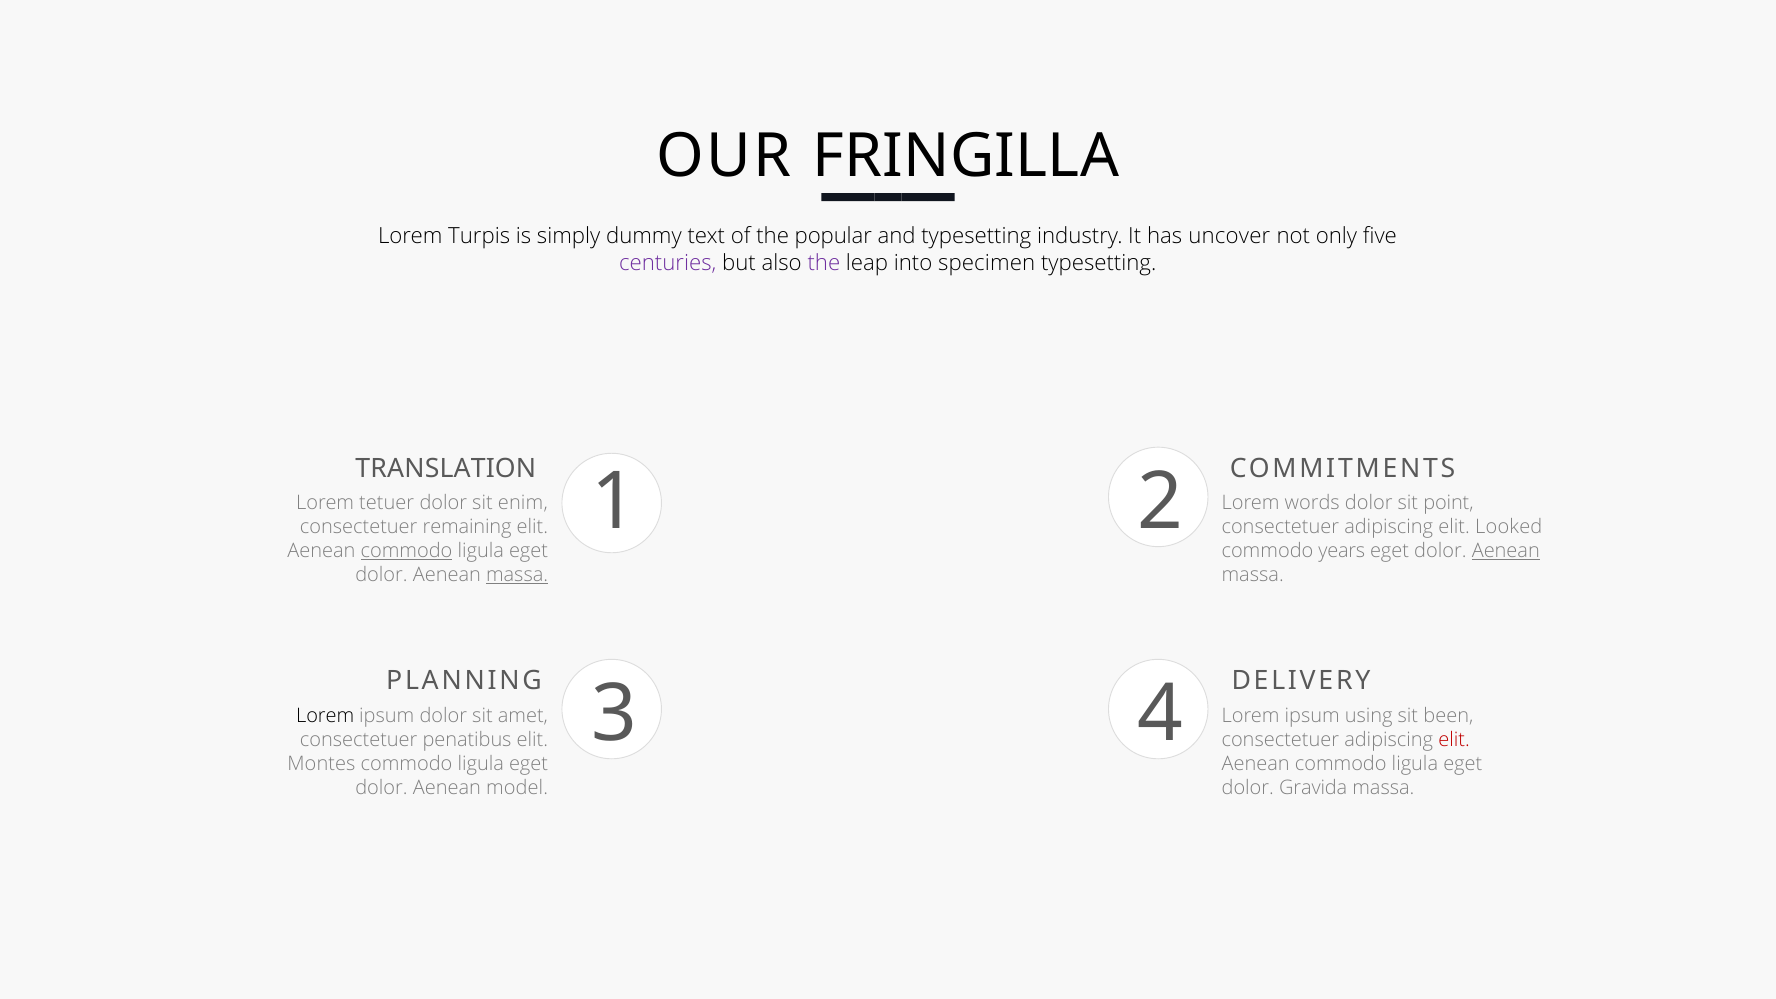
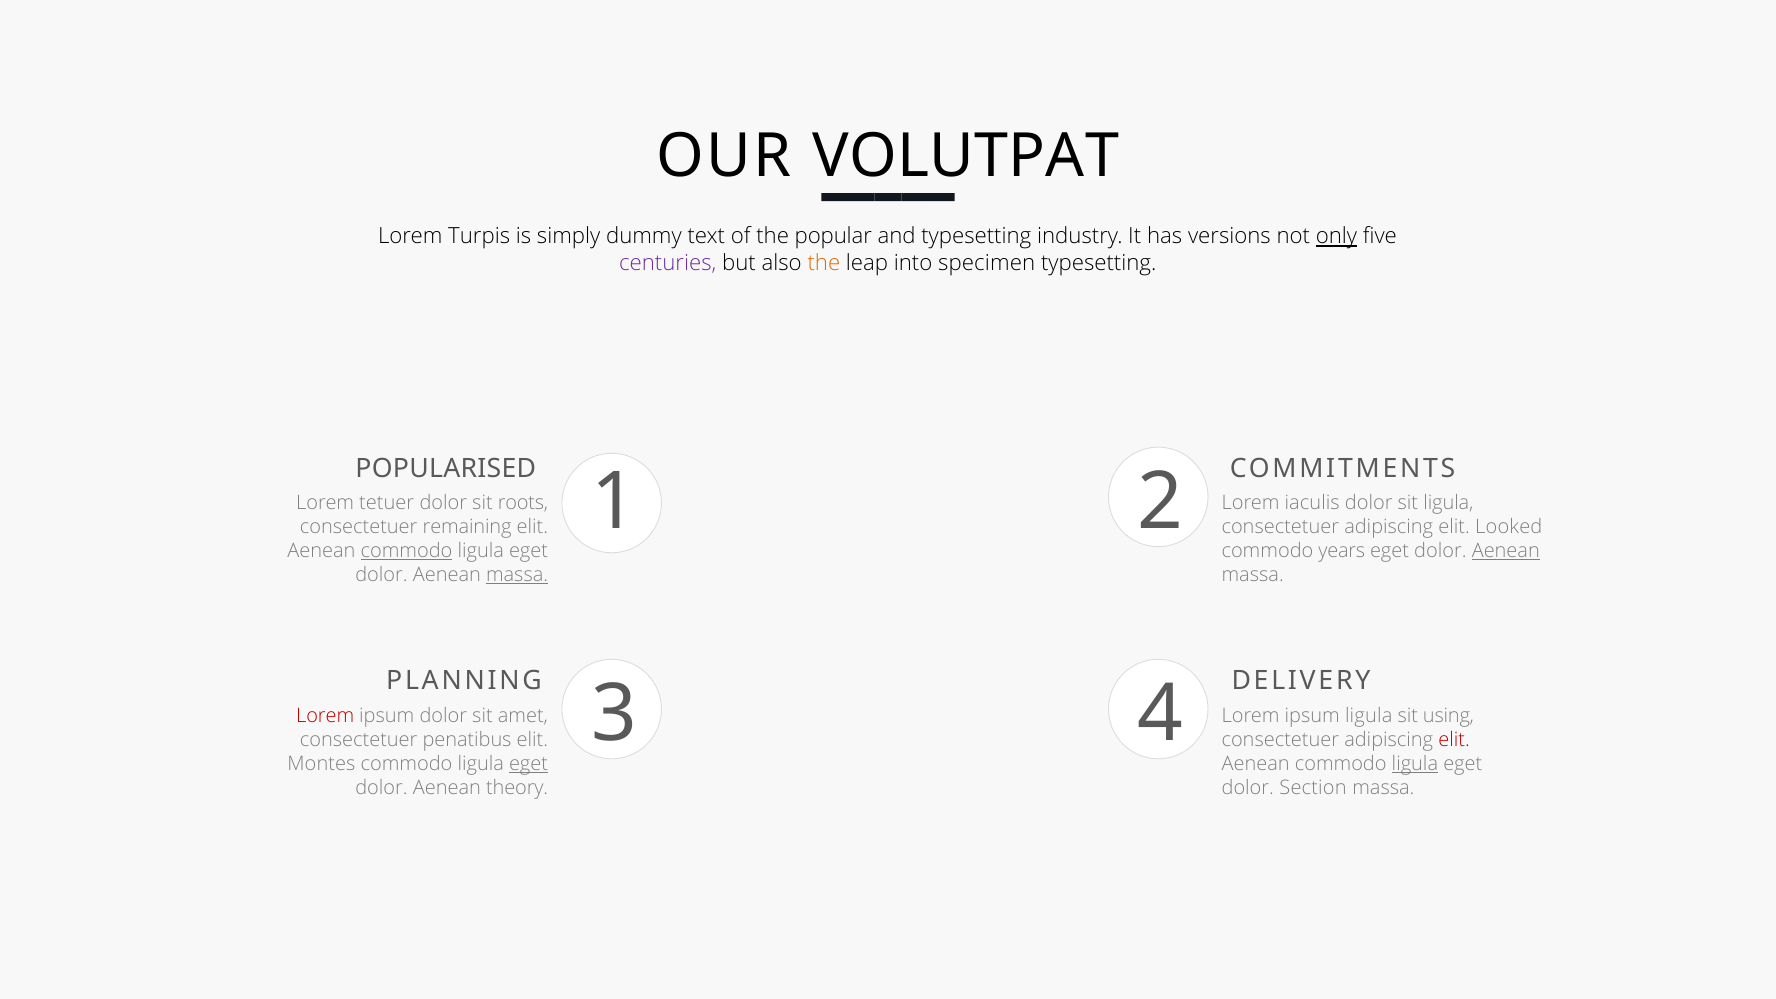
FRINGILLA: FRINGILLA -> VOLUTPAT (966, 156)
uncover: uncover -> versions (1229, 237)
only underline: none -> present (1336, 237)
the colour: purple -> orange (824, 263)
TRANSLATION: TRANSLATION -> POPULARISED (446, 468)
enim: enim -> roots (523, 503)
words: words -> iaculis (1312, 503)
sit point: point -> ligula (1448, 503)
Lorem colour: black -> red (325, 716)
ipsum using: using -> ligula (1369, 716)
been: been -> using (1448, 716)
eget underline: none -> present (529, 764)
ligula underline: none -> present (1415, 764)
model: model -> theory (517, 788)
Gravida: Gravida -> Section (1313, 788)
